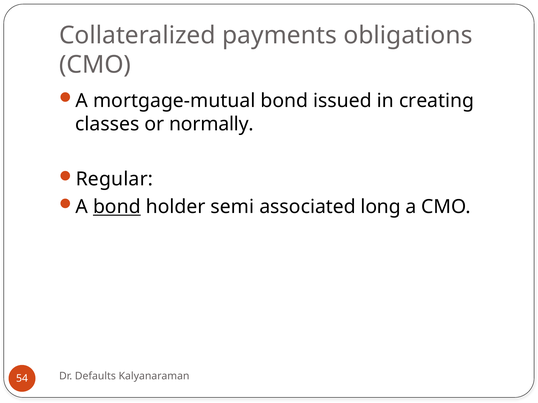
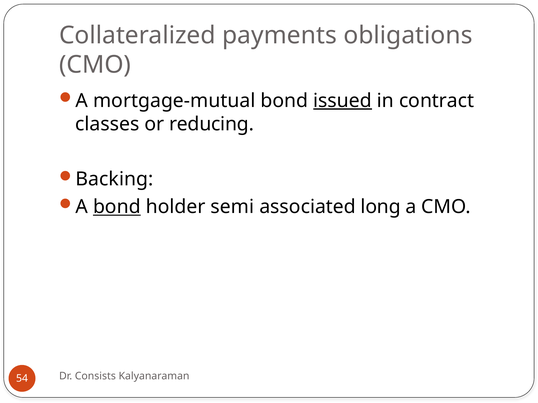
issued underline: none -> present (343, 101)
creating: creating -> contract (437, 101)
normally: normally -> reducing (211, 124)
Regular: Regular -> Backing (114, 179)
Defaults: Defaults -> Consists (95, 376)
